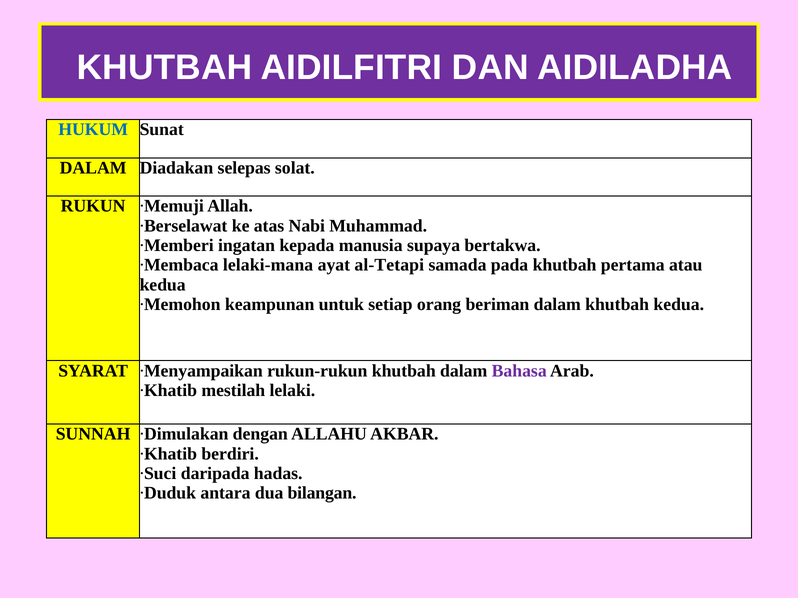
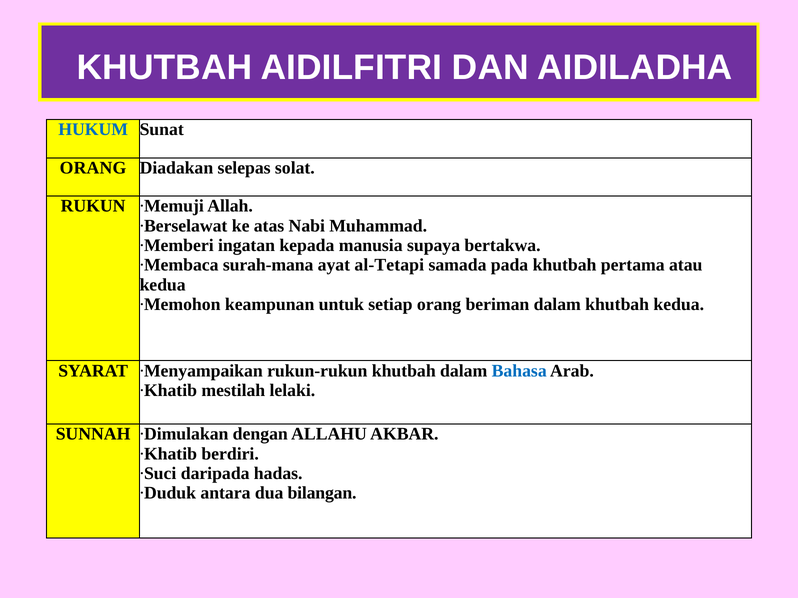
DALAM: DALAM -> ORANG (93, 168)
lelaki-mana: lelaki-mana -> surah-mana (268, 265)
Bahasa colour: purple -> blue (519, 371)
